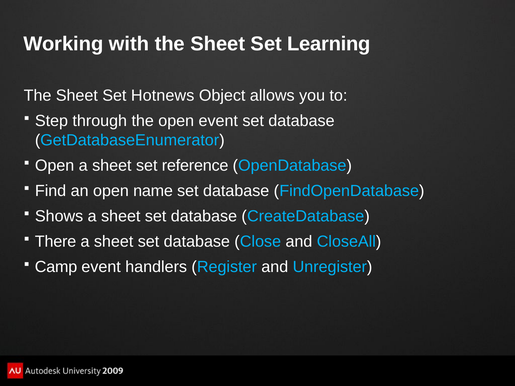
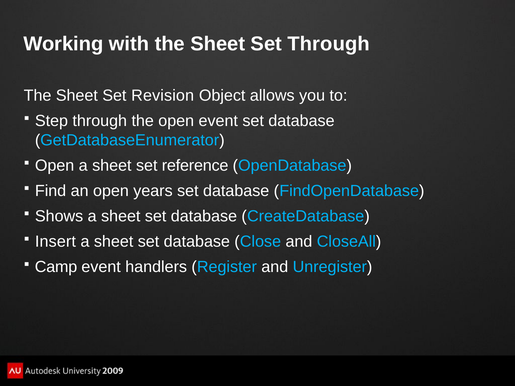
Set Learning: Learning -> Through (329, 44)
Hotnews: Hotnews -> Revision (163, 96)
name: name -> years (153, 191)
There: There -> Insert (55, 242)
